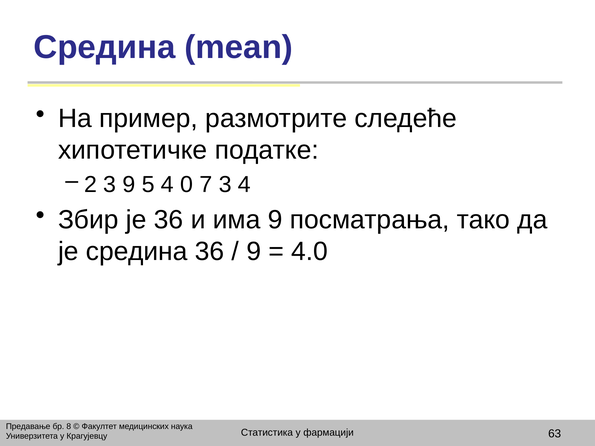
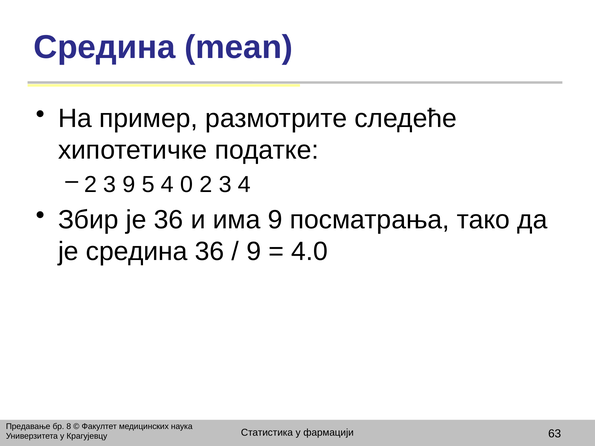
7: 7 -> 2 (206, 185)
